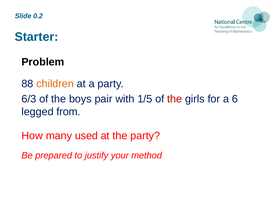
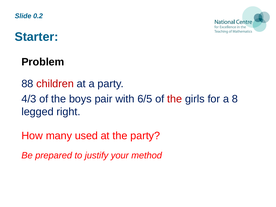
children colour: orange -> red (55, 84)
6/3: 6/3 -> 4/3 (29, 99)
1/5: 1/5 -> 6/5 (145, 99)
6: 6 -> 8 (235, 99)
from: from -> right (68, 112)
